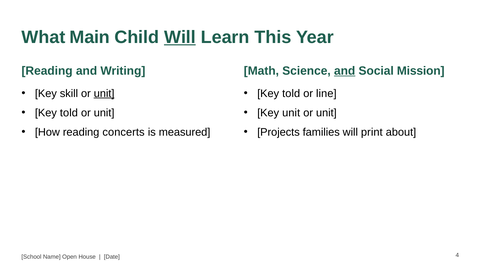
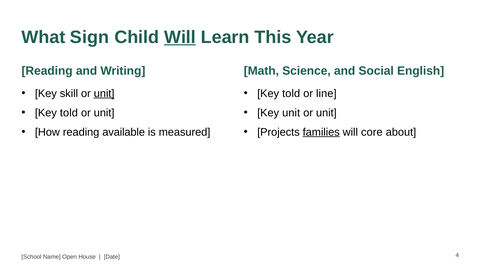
Main: Main -> Sign (90, 37)
and underline: present -> none (345, 71)
Mission: Mission -> English (421, 71)
concerts: concerts -> available (124, 132)
families underline: none -> present (321, 132)
print: print -> core (372, 132)
